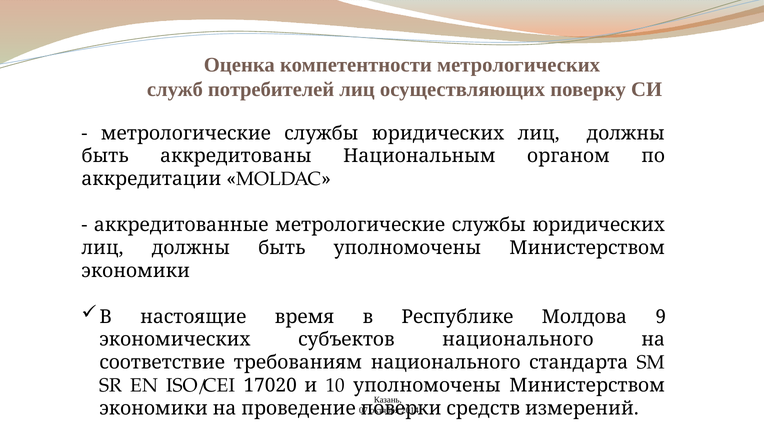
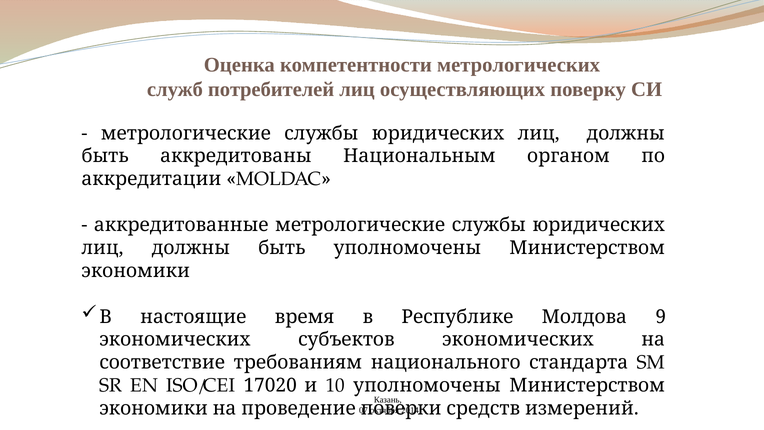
субъектов национального: национального -> экономических (518, 339)
